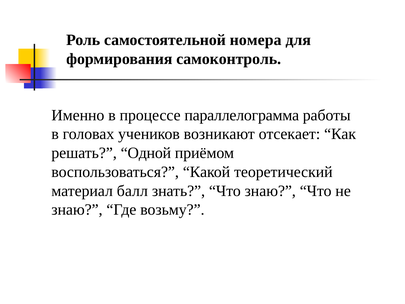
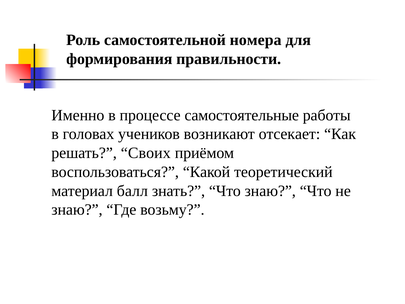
самоконтроль: самоконтроль -> правильности (229, 59)
параллелограмма: параллелограмма -> самостоятельные (242, 115)
Одной: Одной -> Своих (146, 153)
